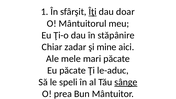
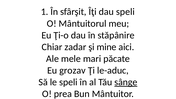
Îţi underline: present -> none (93, 12)
dau doar: doar -> speli (125, 12)
Eu păcate: păcate -> grozav (72, 70)
